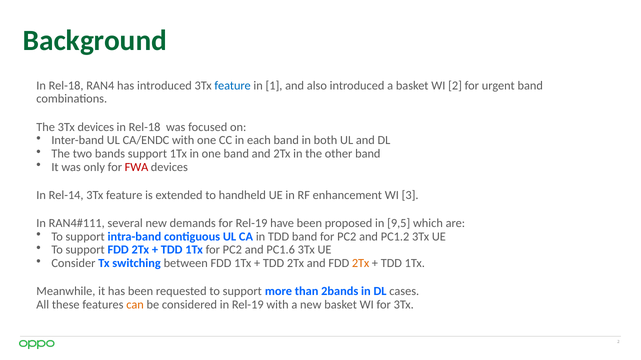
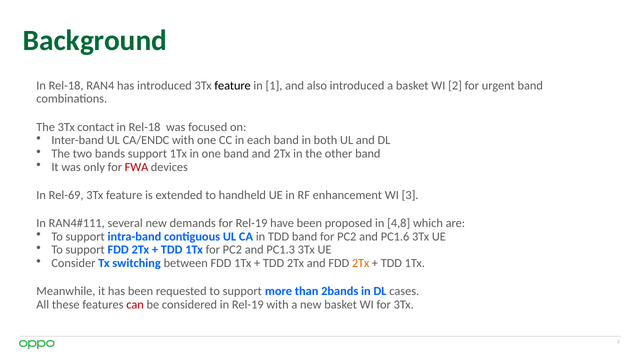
feature colour: blue -> black (233, 86)
3Tx devices: devices -> contact (96, 127)
Rel-14: Rel-14 -> Rel-69 (66, 195)
9,5: 9,5 -> 4,8 (399, 224)
PC1.2: PC1.2 -> PC1.6 (395, 237)
PC1.6: PC1.6 -> PC1.3 (281, 250)
can colour: orange -> red (135, 305)
